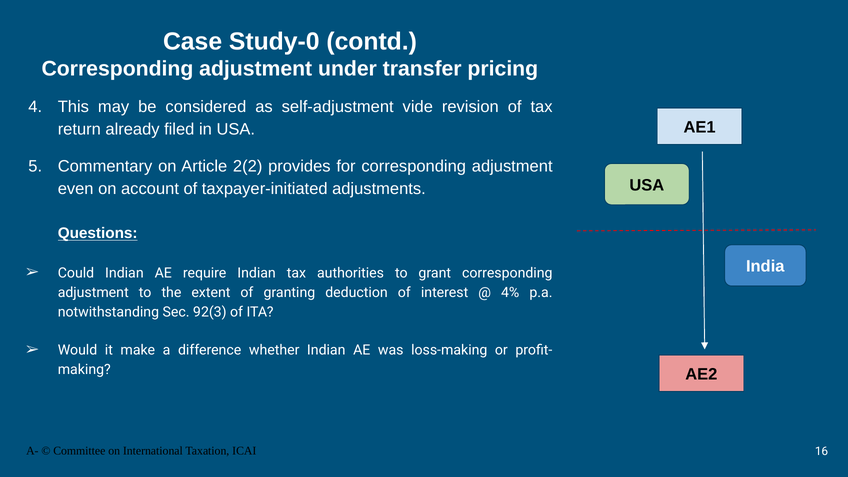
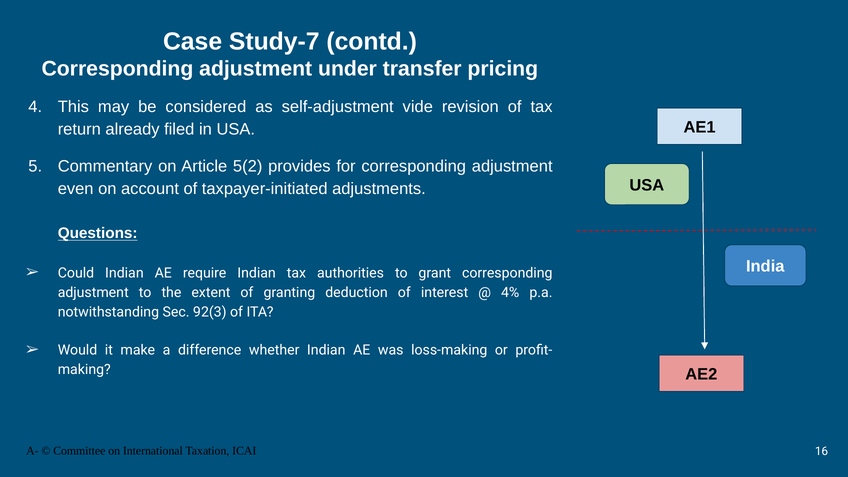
Study-0: Study-0 -> Study-7 (274, 41)
2(2: 2(2 -> 5(2 (248, 166)
